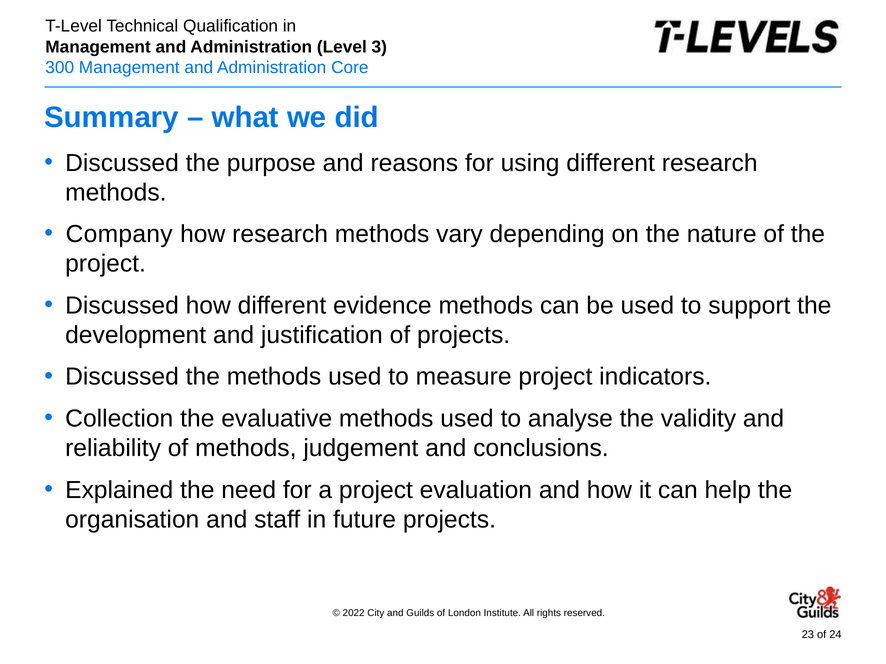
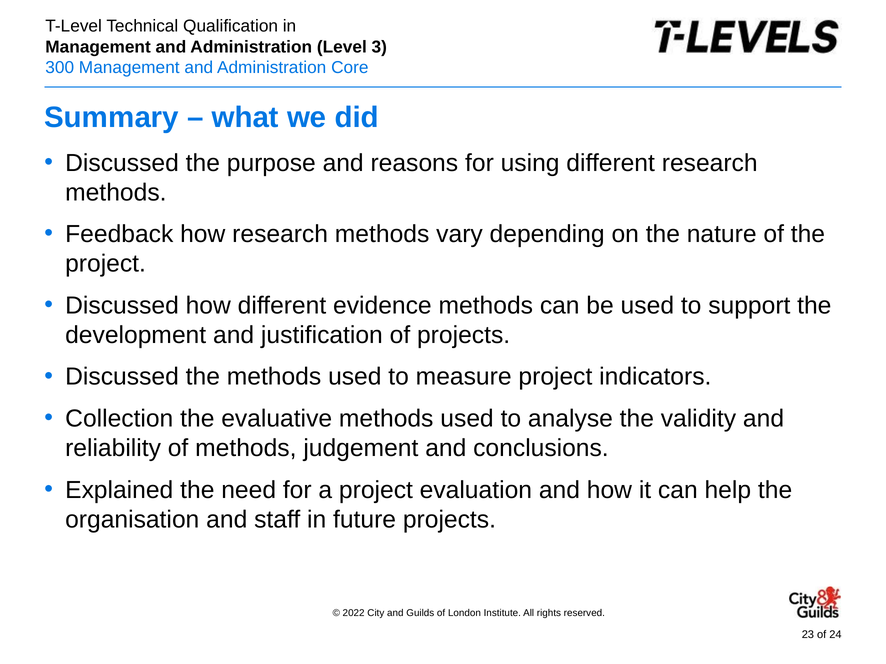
Company: Company -> Feedback (119, 234)
